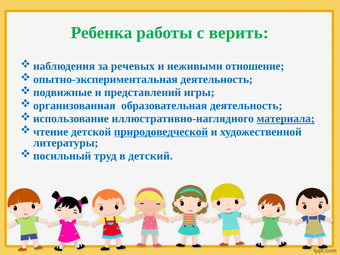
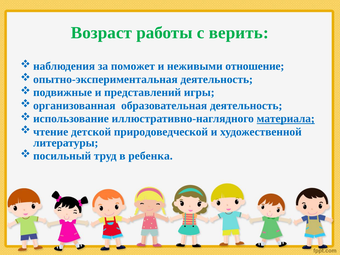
Ребенка: Ребенка -> Возраст (101, 33)
речевых: речевых -> поможет (133, 66)
природоведческой underline: present -> none (161, 132)
детский: детский -> ребенка (151, 156)
